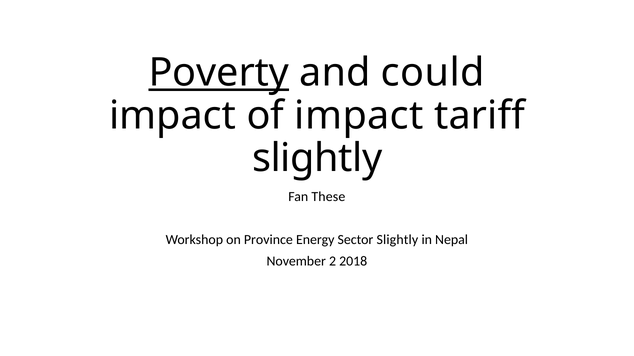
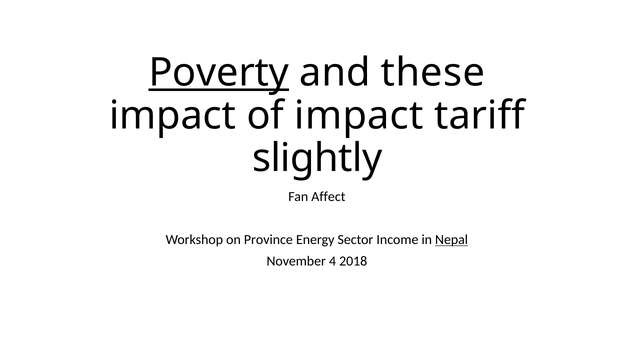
could: could -> these (433, 73)
These: These -> Affect (328, 197)
Sector Slightly: Slightly -> Income (397, 240)
Nepal underline: none -> present (452, 240)
2: 2 -> 4 (333, 262)
